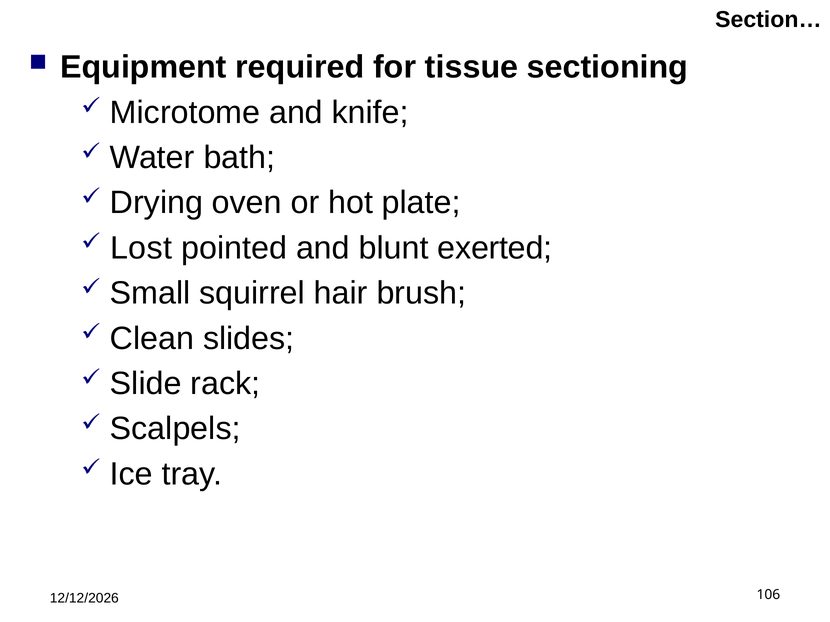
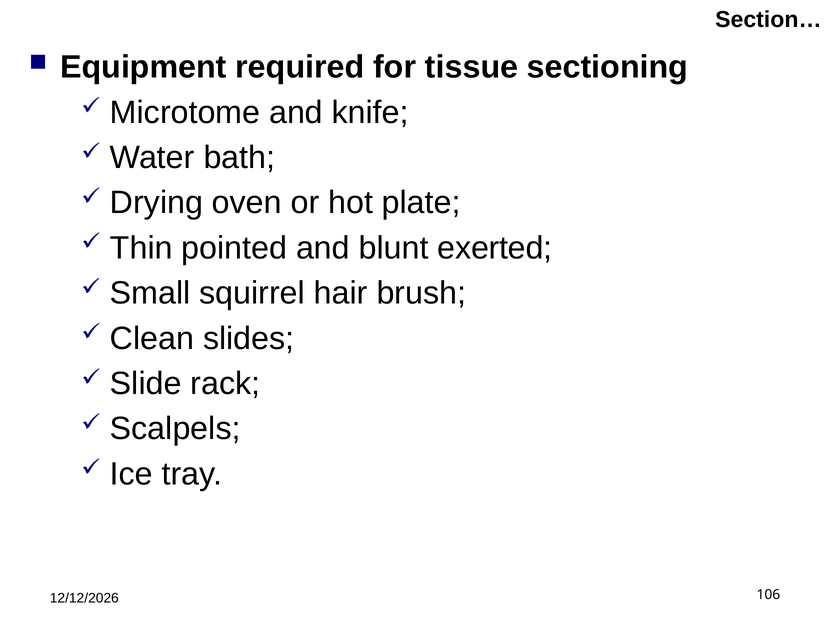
Lost: Lost -> Thin (141, 248)
